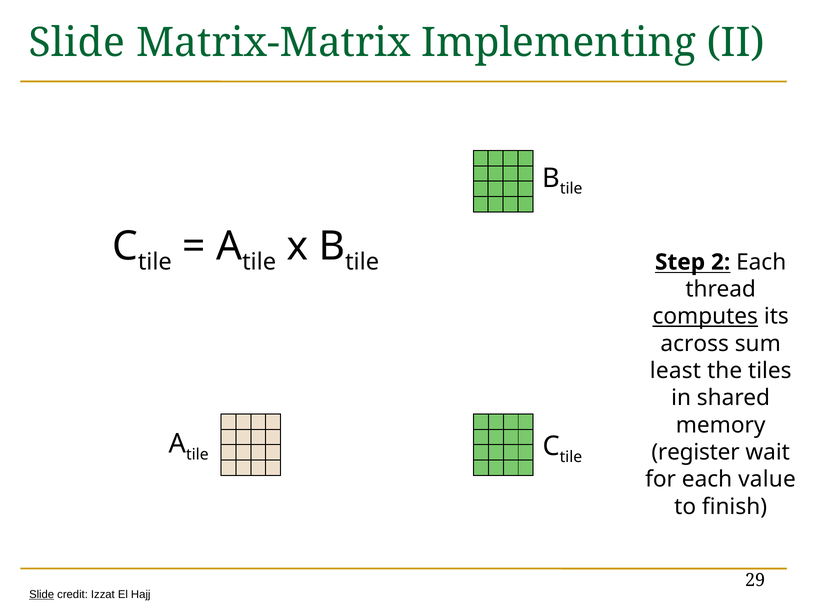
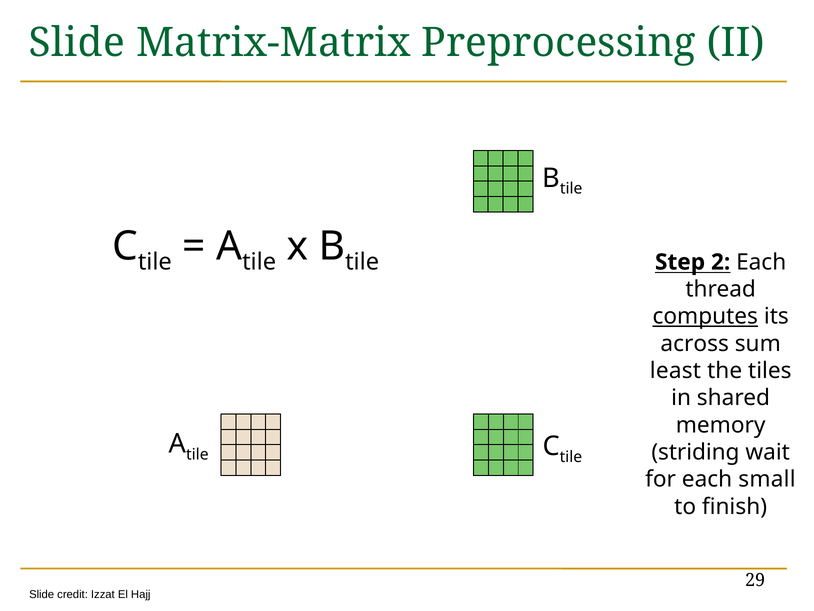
Implementing: Implementing -> Preprocessing (559, 43)
register: register -> striding (695, 452)
value: value -> small (767, 479)
Slide underline: present -> none (42, 594)
